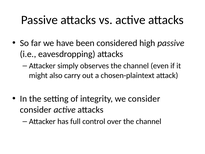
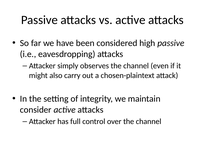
we consider: consider -> maintain (144, 99)
